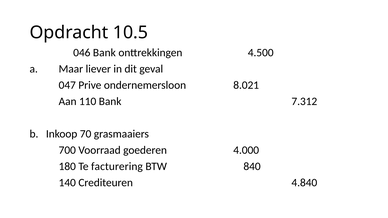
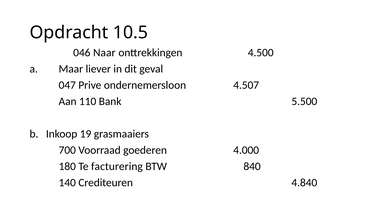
046 Bank: Bank -> Naar (104, 53)
8.021: 8.021 -> 4.507 (246, 85)
7.312: 7.312 -> 5.500 (304, 102)
70: 70 -> 19 (86, 134)
